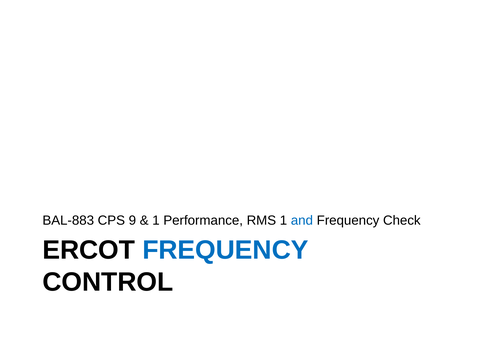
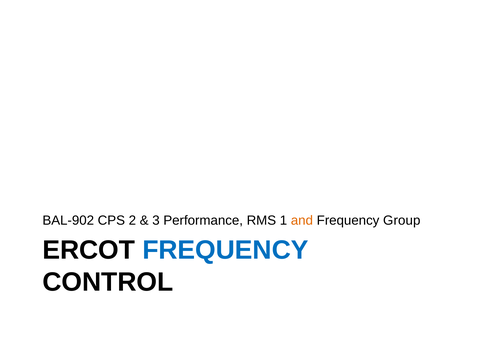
BAL-883: BAL-883 -> BAL-902 (68, 220)
9: 9 -> 2 (132, 220)
1: 1 -> 3 (156, 220)
and colour: blue -> orange (302, 220)
Check: Check -> Group (402, 220)
